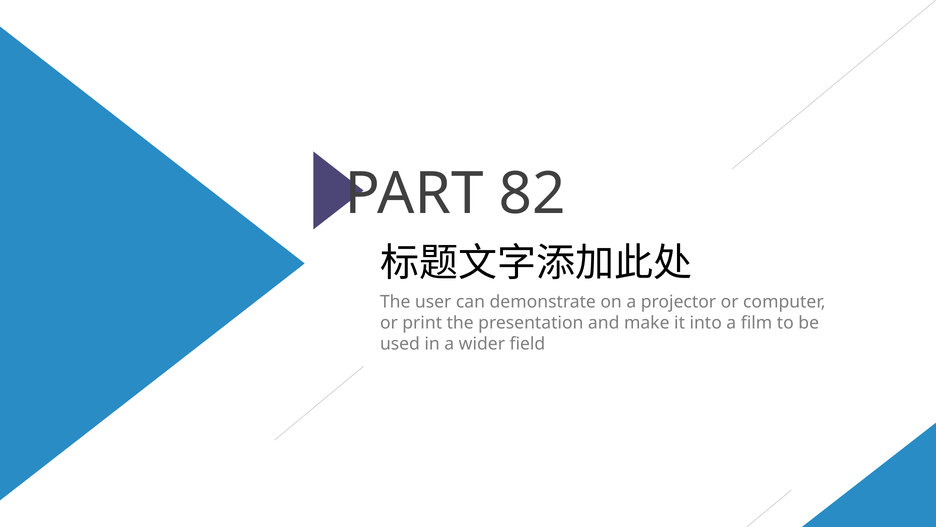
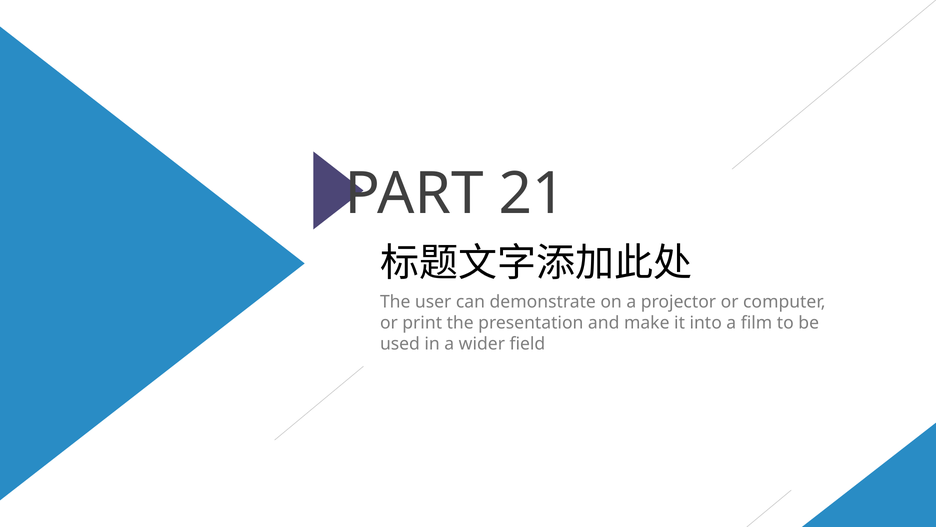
82: 82 -> 21 (532, 194)
